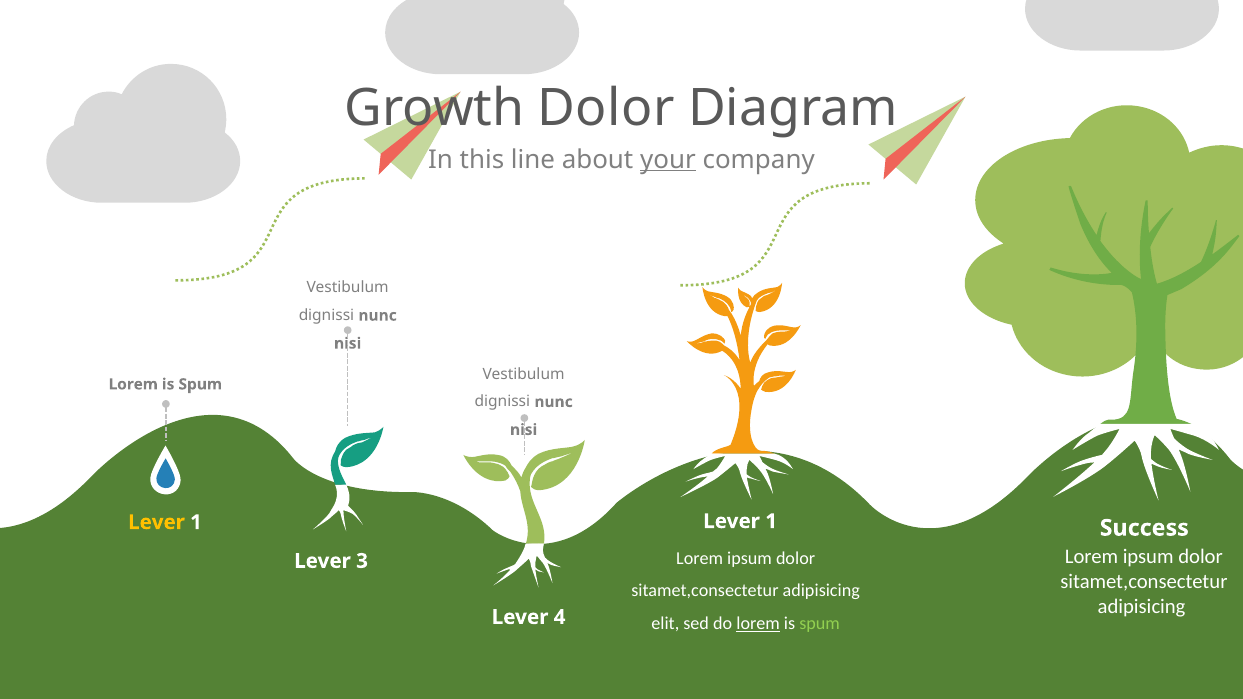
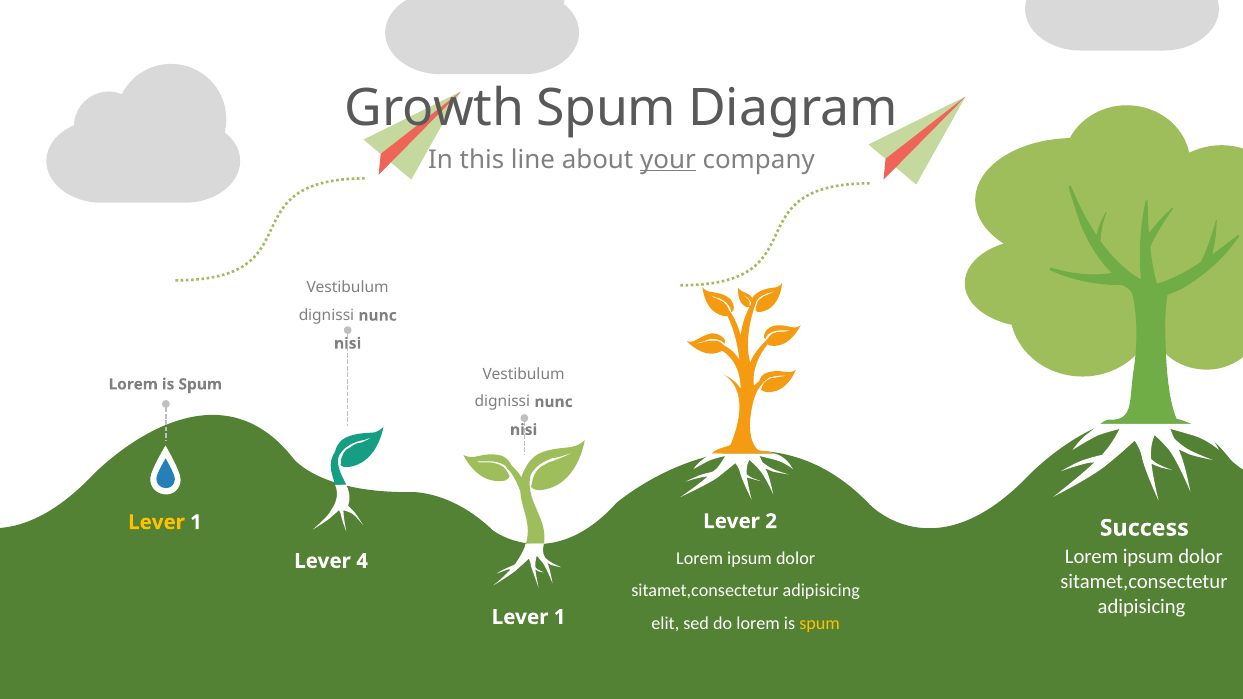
Growth Dolor: Dolor -> Spum (607, 109)
1: 1 -> 2 (771, 521)
3: 3 -> 4 (362, 561)
4: 4 -> 1 (560, 617)
lorem underline: present -> none (758, 624)
spum colour: light green -> yellow (820, 624)
